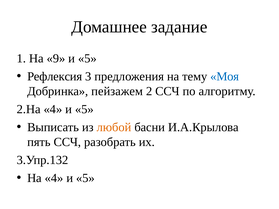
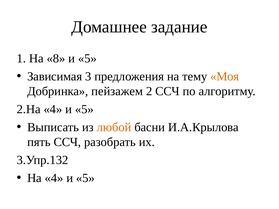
9: 9 -> 8 (56, 59)
Рефлексия: Рефлексия -> Зависимая (55, 77)
Моя colour: blue -> orange (225, 77)
